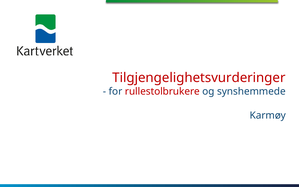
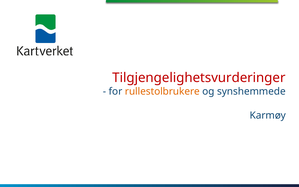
rullestolbrukere colour: red -> orange (162, 91)
